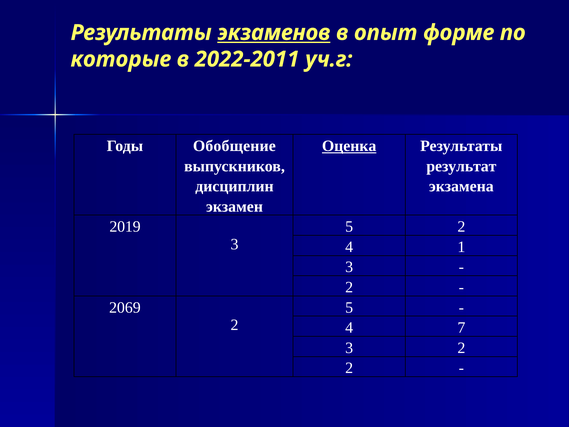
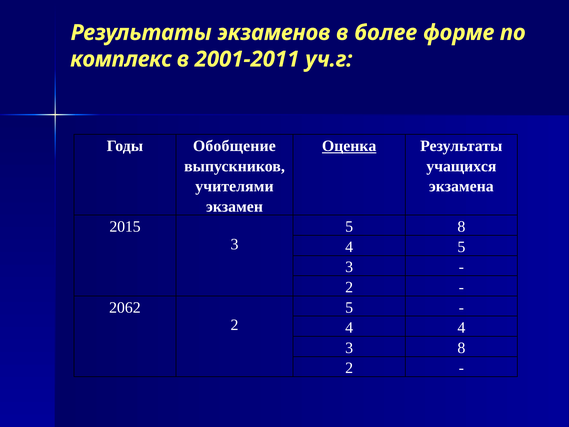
экзаменов underline: present -> none (274, 33)
опыт: опыт -> более (386, 33)
которые: которые -> комплекс (121, 59)
2022-2011: 2022-2011 -> 2001-2011 (247, 59)
результат: результат -> учащихся (461, 166)
дисциплин: дисциплин -> учителями (234, 186)
2019: 2019 -> 2015 (125, 227)
5 2: 2 -> 8 (461, 227)
4 1: 1 -> 5 (461, 247)
2069: 2069 -> 2062 (125, 307)
4 7: 7 -> 4 (461, 327)
3 2: 2 -> 8 (461, 348)
